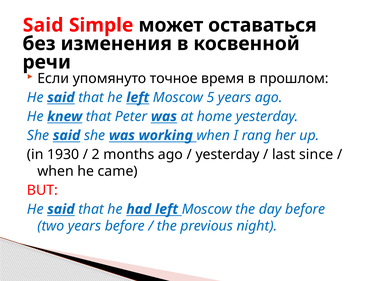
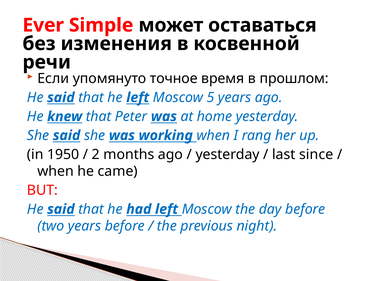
Said: Said -> Ever (43, 25)
1930: 1930 -> 1950 (63, 155)
